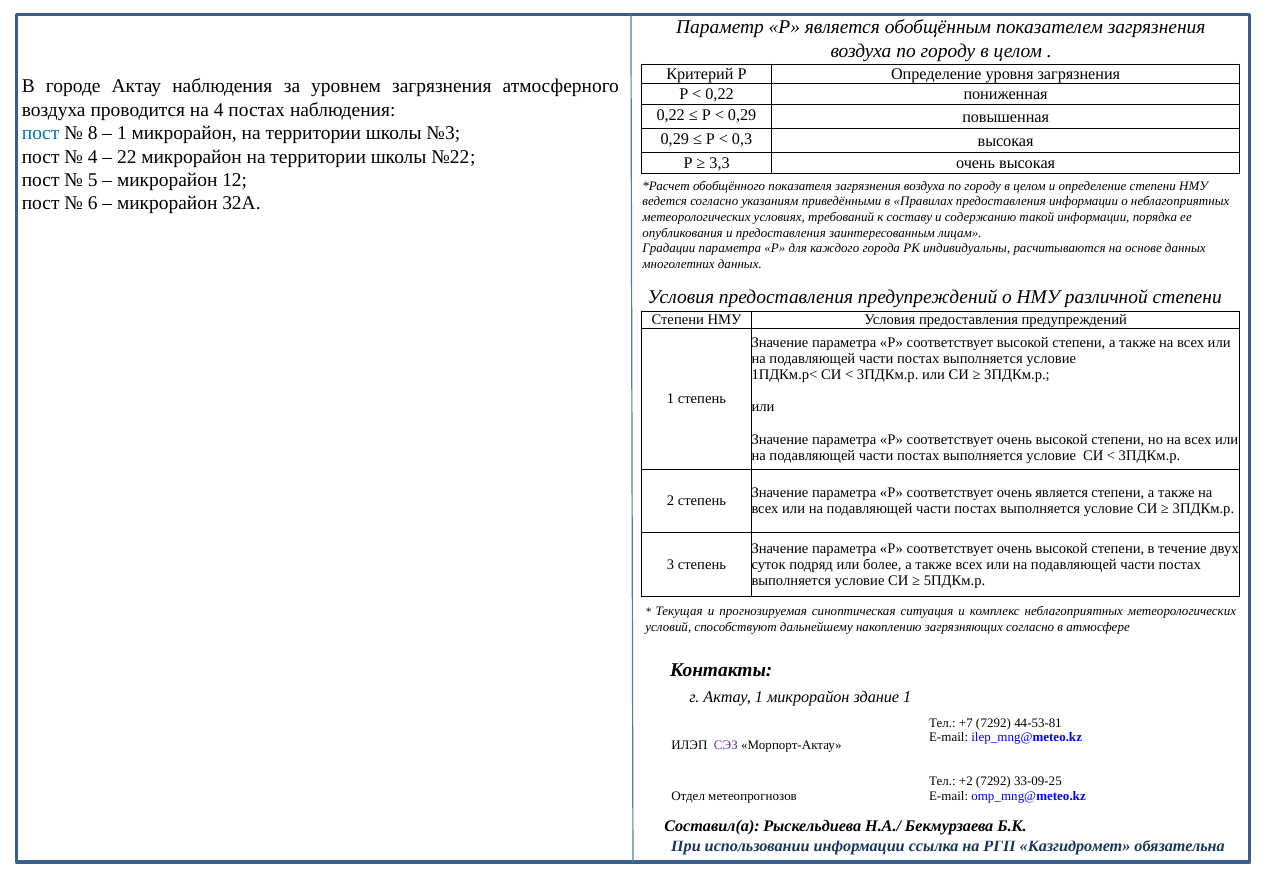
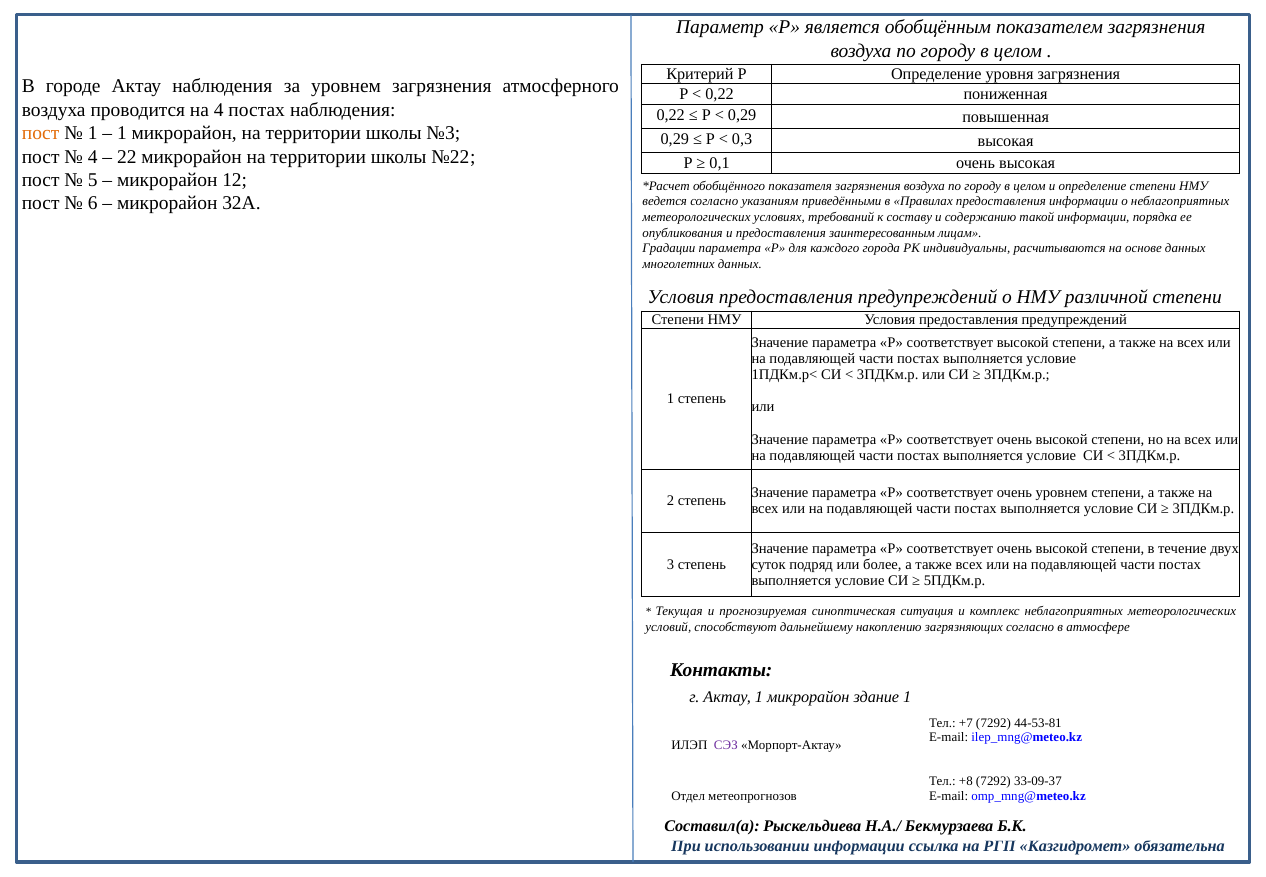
пост colour: blue -> orange (41, 133)
8: 8 -> 1 (93, 133)
3,3: 3,3 -> 0,1 (720, 163)
очень является: является -> уровнем (1062, 493)
+2: +2 -> +8 (966, 781)
33-09-25: 33-09-25 -> 33-09-37 (1038, 781)
